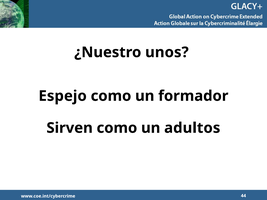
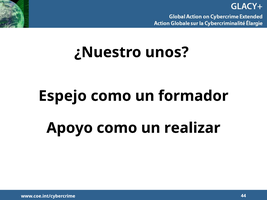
Sirven: Sirven -> Apoyo (70, 128)
adultos: adultos -> realizar (192, 128)
